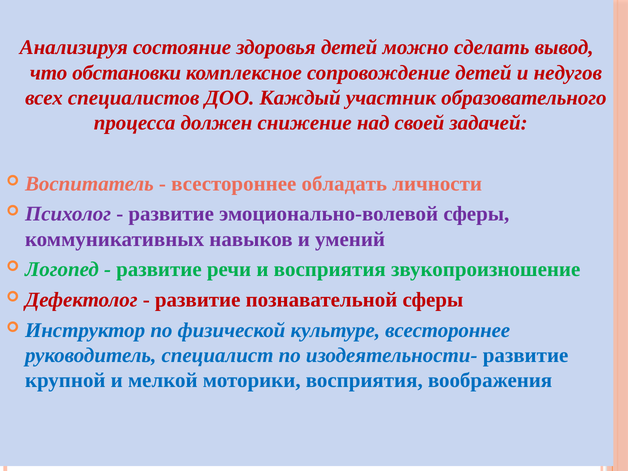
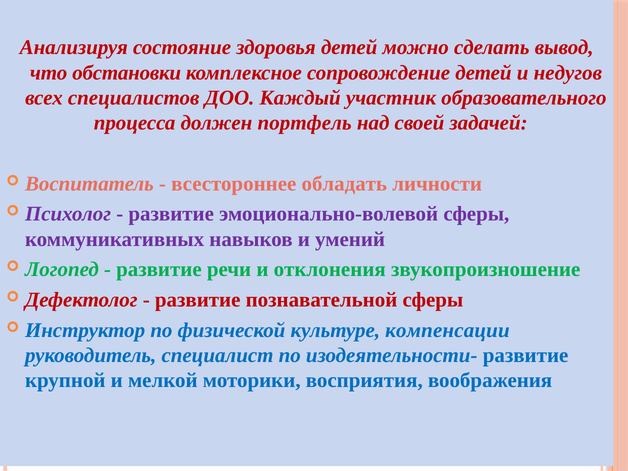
снижение: снижение -> портфель (305, 123)
и восприятия: восприятия -> отклонения (330, 269)
культуре всестороннее: всестороннее -> компенсации (447, 330)
